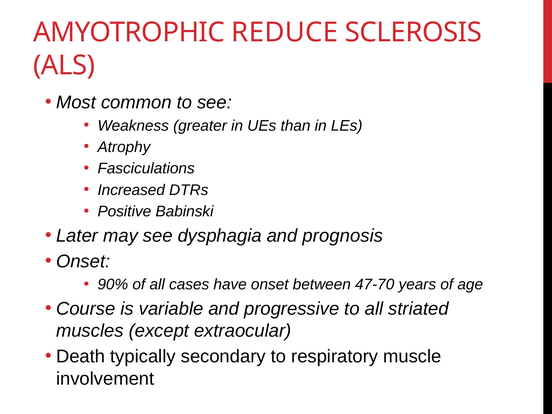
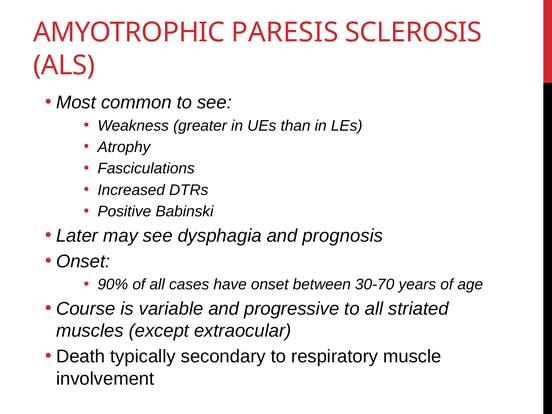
REDUCE: REDUCE -> PARESIS (285, 32)
47-70: 47-70 -> 30-70 (375, 285)
